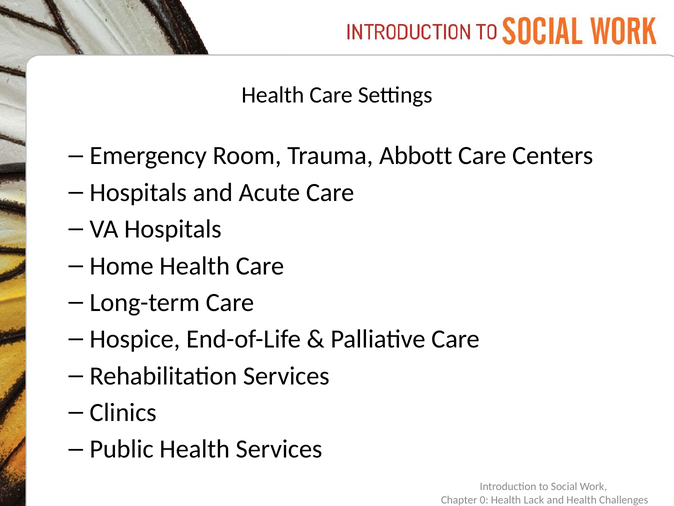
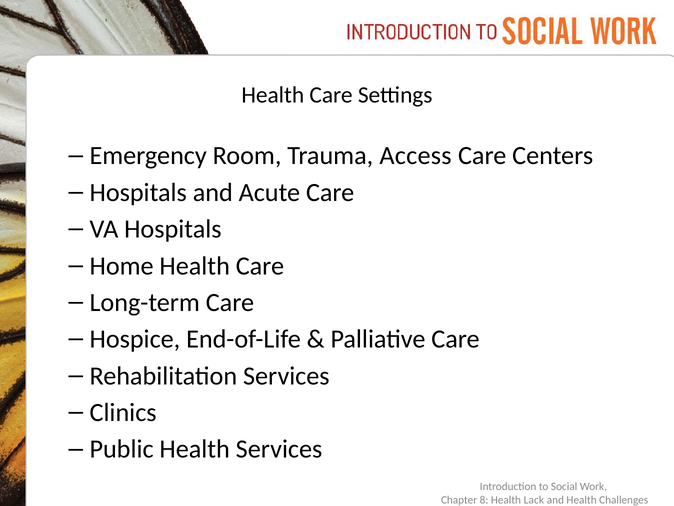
Abbott: Abbott -> Access (415, 156)
0: 0 -> 8 (484, 500)
